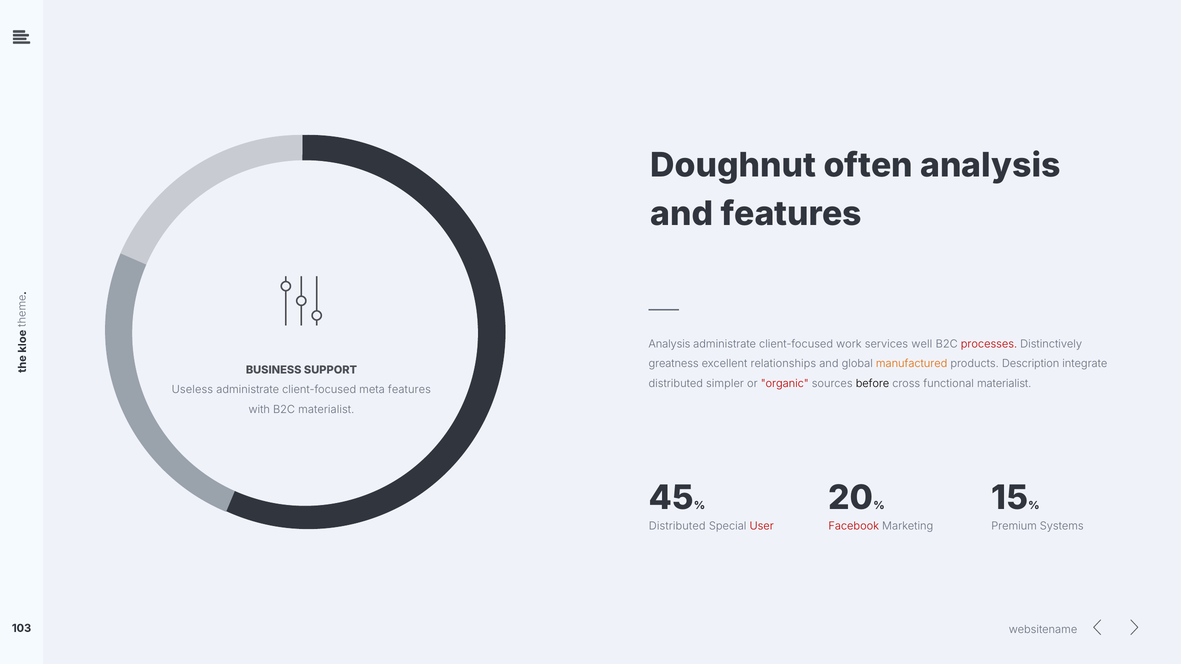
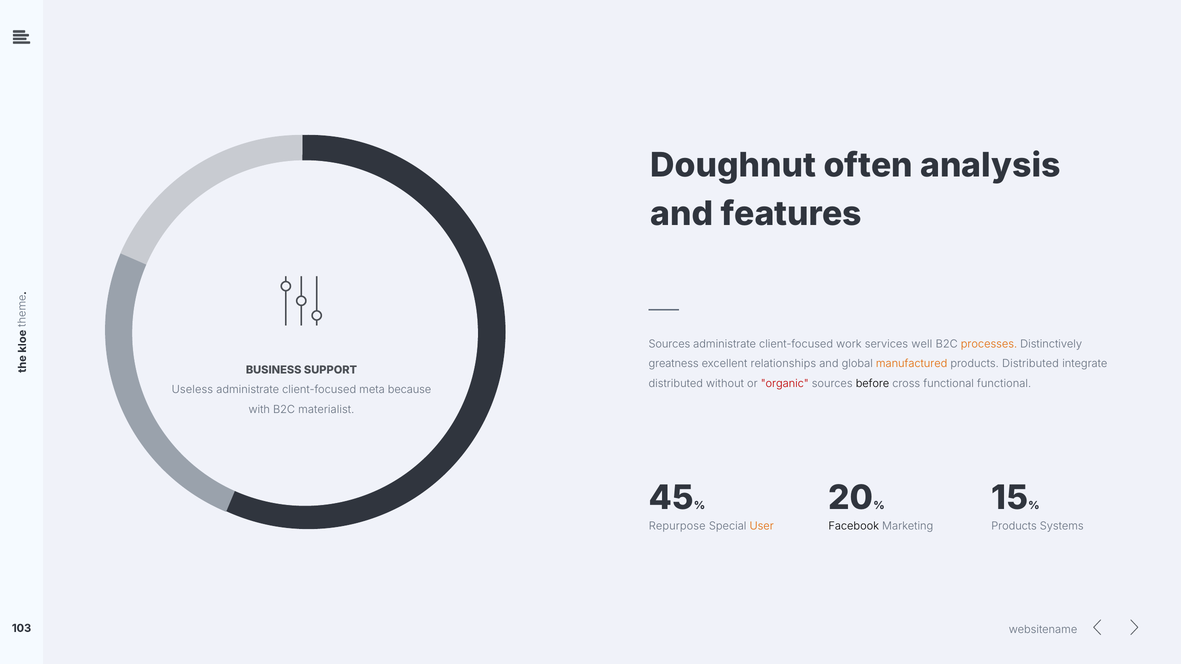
Analysis: Analysis -> Sources (669, 344)
processes colour: red -> orange (989, 344)
products Description: Description -> Distributed (1030, 364)
simpler: simpler -> without (725, 384)
functional materialist: materialist -> functional (1004, 384)
meta features: features -> because (410, 390)
Distributed: Distributed -> Repurpose (677, 526)
User colour: red -> orange (762, 526)
Facebook colour: red -> black (854, 526)
Premium: Premium -> Products (1014, 526)
